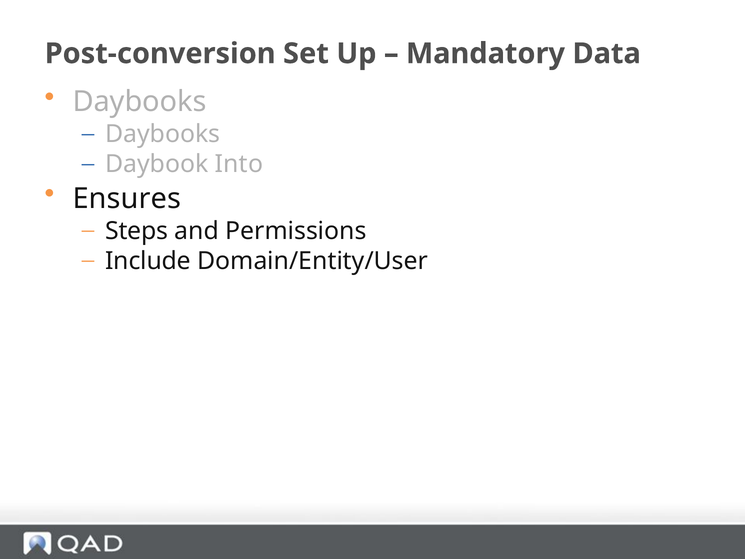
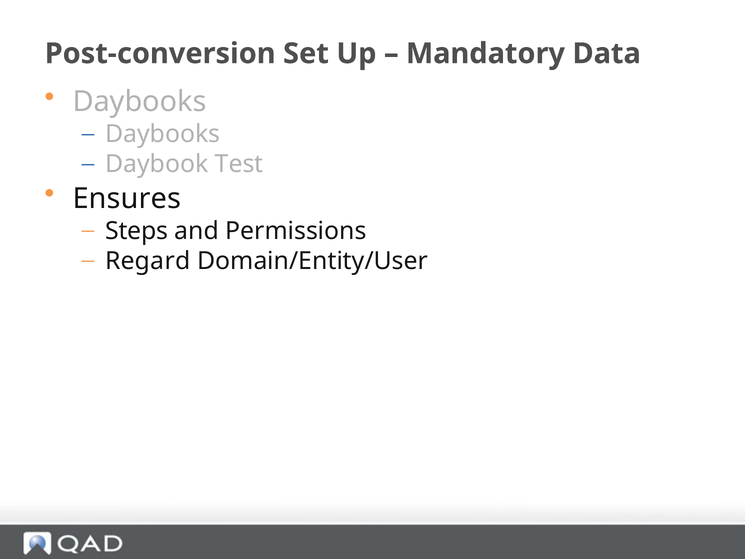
Into: Into -> Test (239, 164)
Include: Include -> Regard (148, 261)
